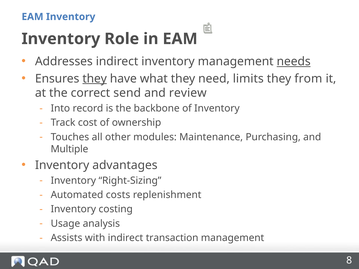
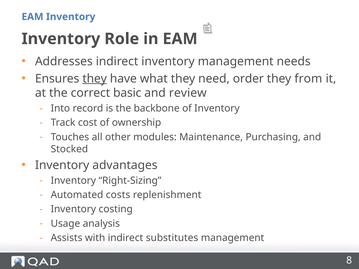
needs underline: present -> none (294, 61)
limits: limits -> order (248, 79)
send: send -> basic (127, 93)
Multiple: Multiple -> Stocked (69, 149)
transaction: transaction -> substitutes (172, 238)
